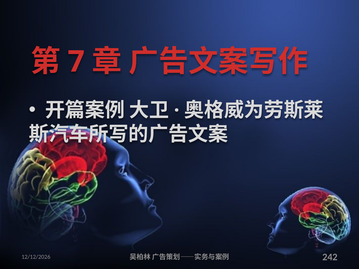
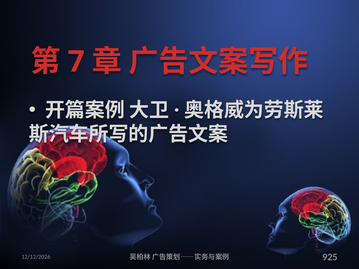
242: 242 -> 925 (330, 257)
